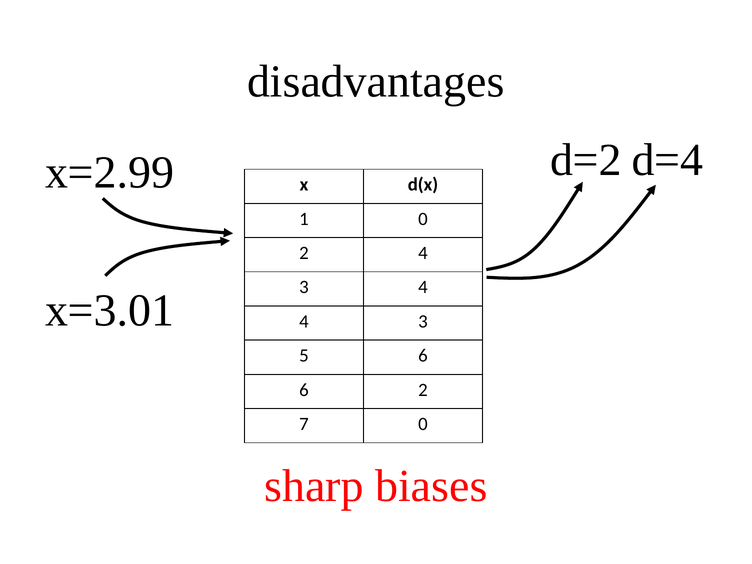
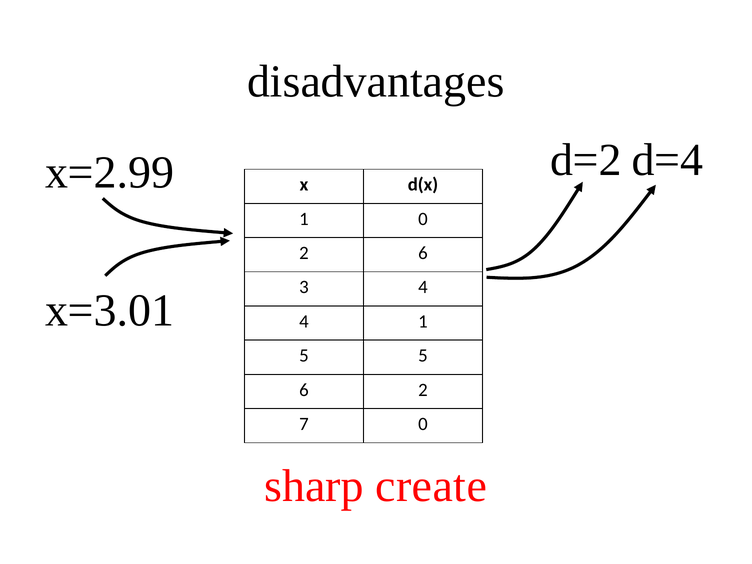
2 4: 4 -> 6 (423, 253)
3: 3 -> 1 (423, 321)
5 6: 6 -> 5 (423, 356)
biases: biases -> create (431, 486)
